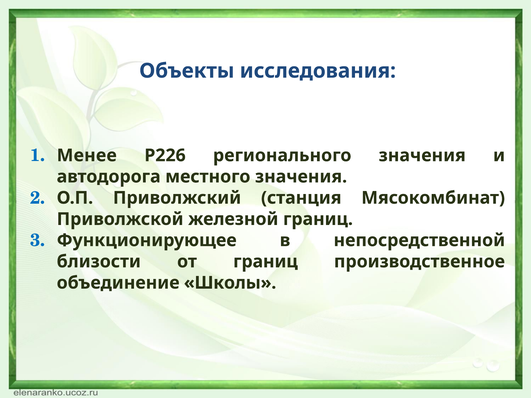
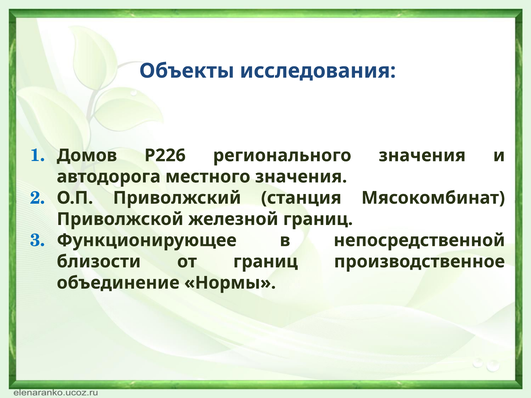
Менее: Менее -> Домов (87, 156)
Школы: Школы -> Нормы (230, 283)
